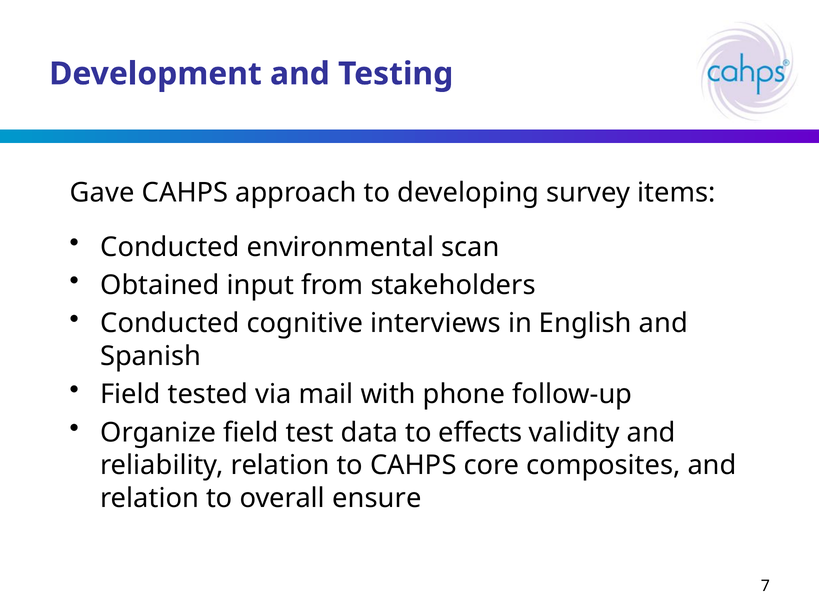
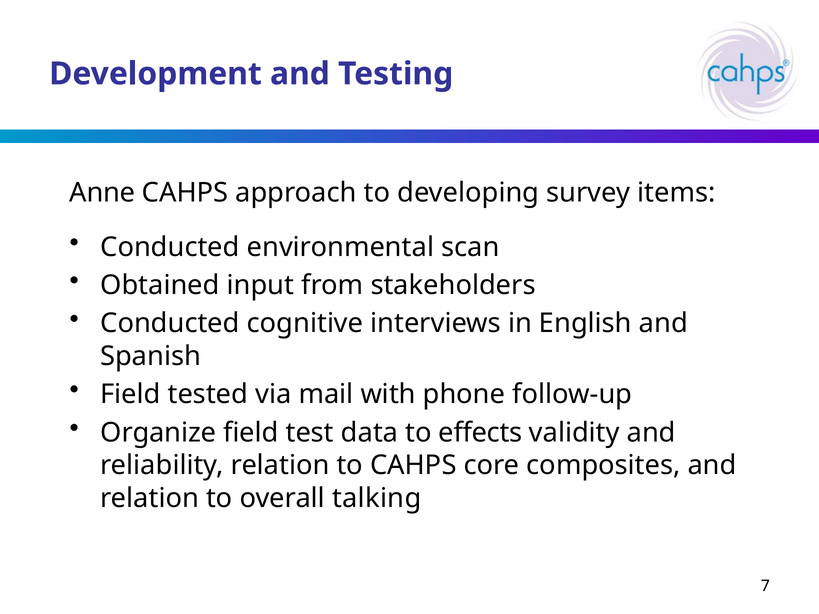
Gave: Gave -> Anne (102, 193)
ensure: ensure -> talking (377, 498)
